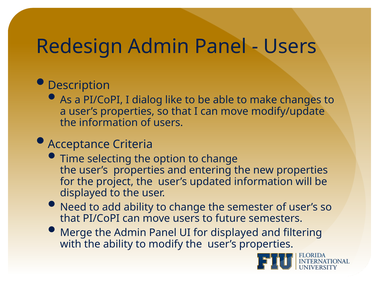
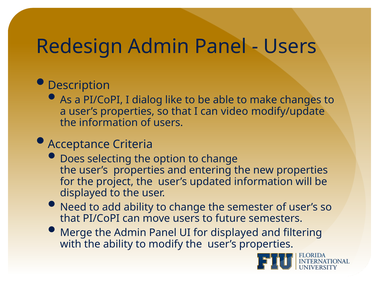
I can move: move -> video (234, 111)
Time: Time -> Does (72, 159)
